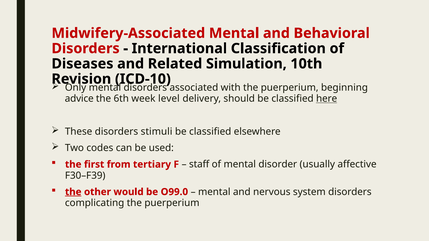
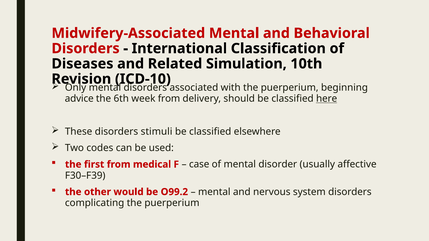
week level: level -> from (169, 99)
tertiary: tertiary -> medical (152, 165)
staff: staff -> case (199, 165)
the underline: present -> none (73, 192)
O99.0: O99.0 -> O99.2 (174, 192)
